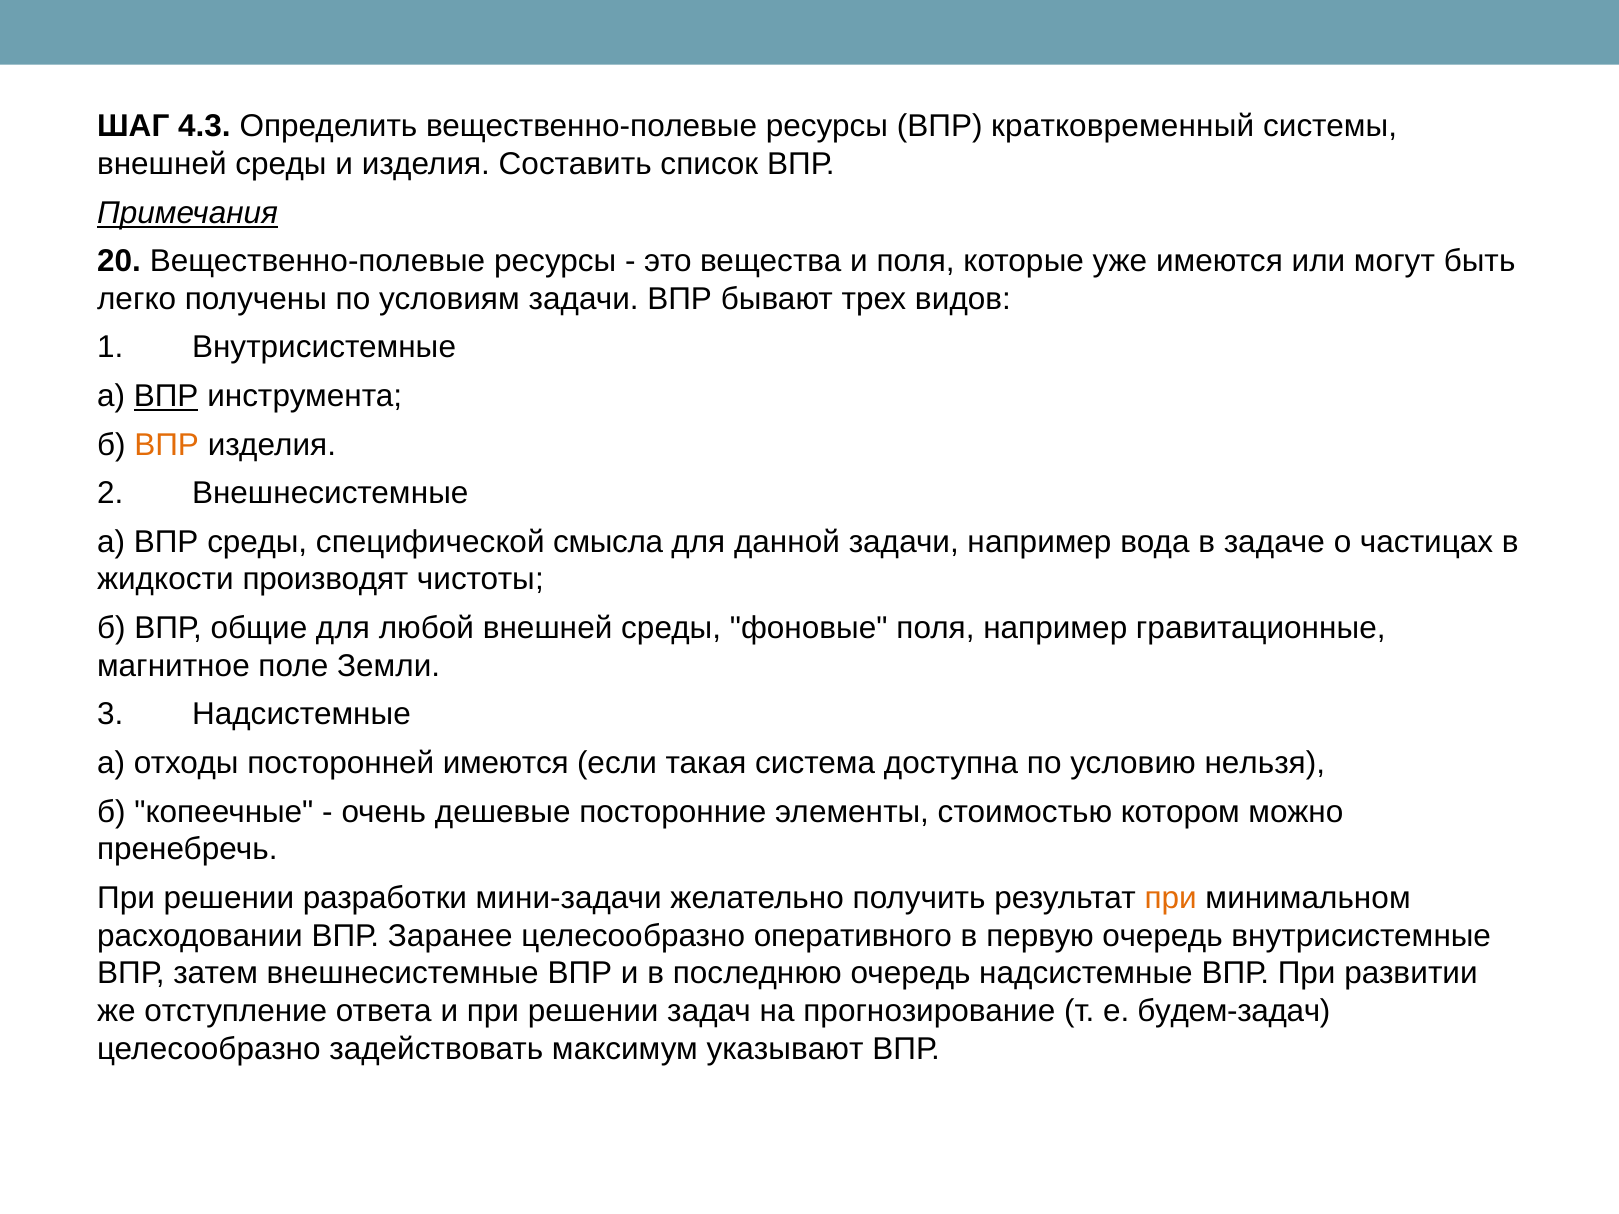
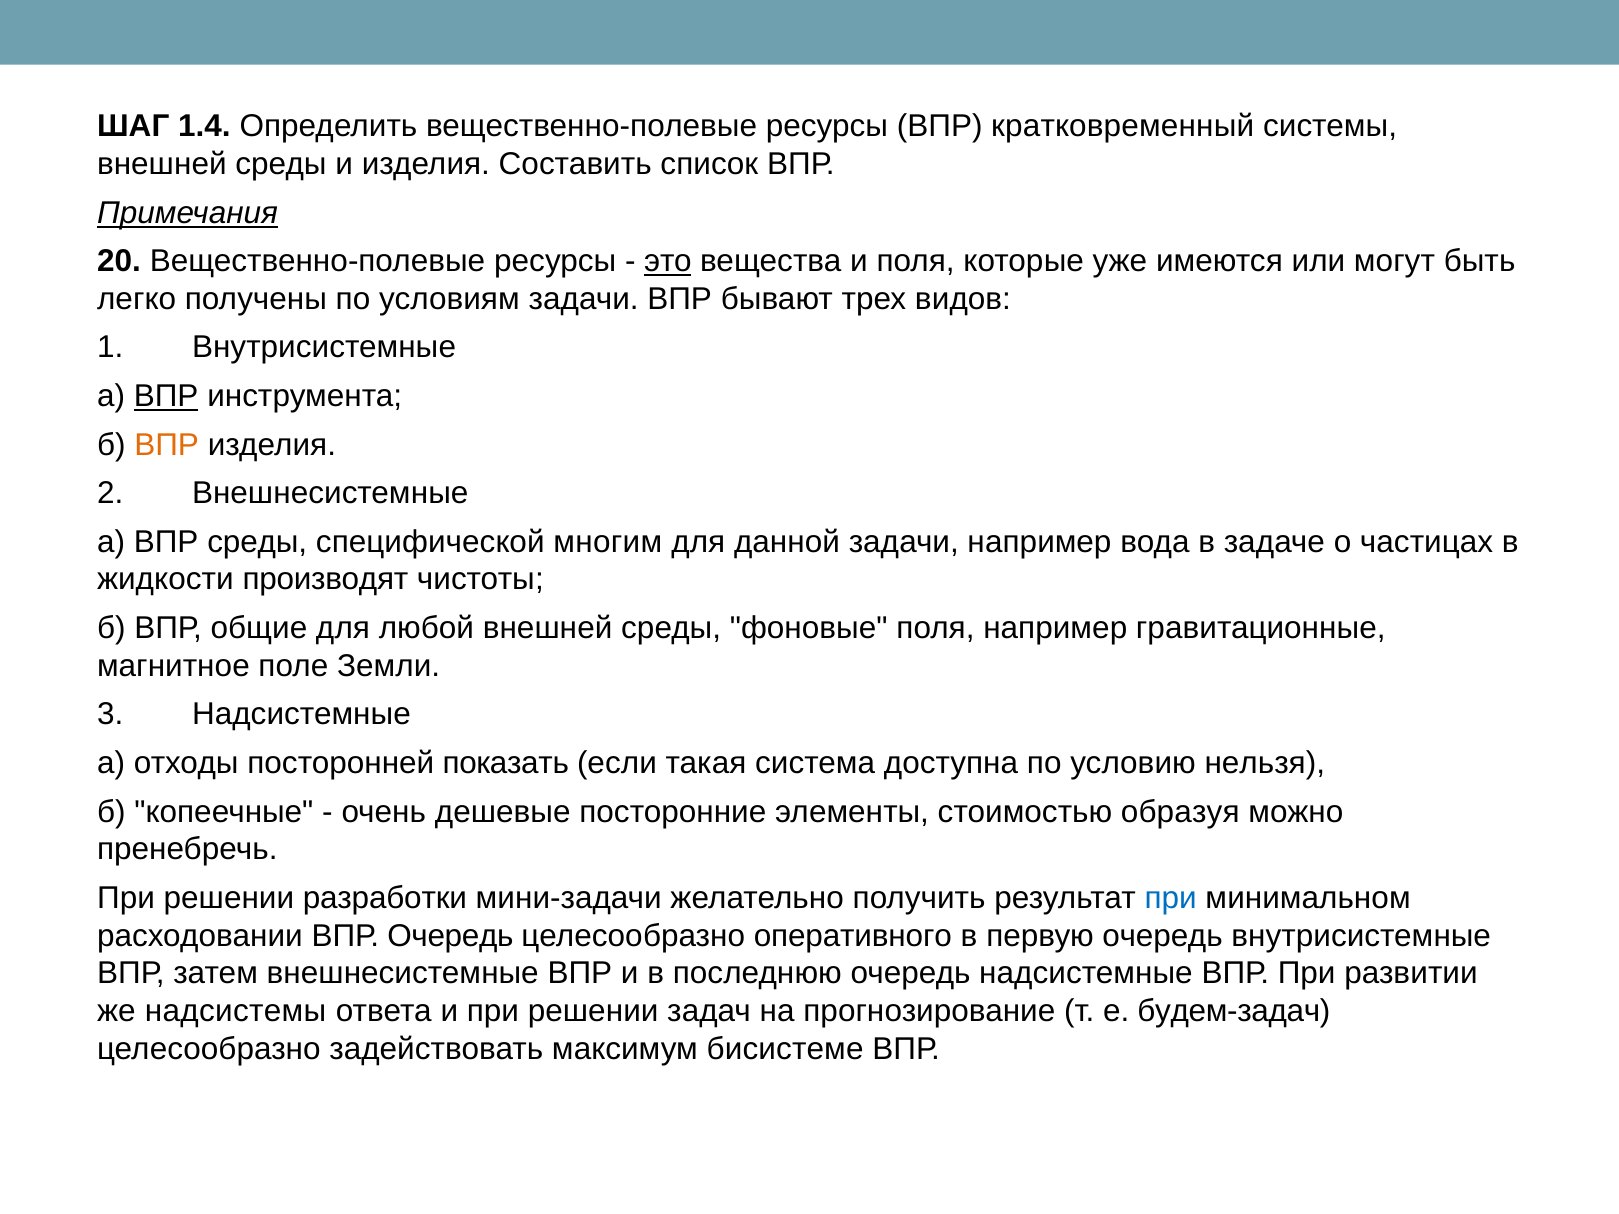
4.3: 4.3 -> 1.4 (204, 126)
это underline: none -> present (668, 261)
смысла: смысла -> многим (608, 542)
посторонней имеются: имеются -> показать (506, 763)
котором: котором -> образуя (1180, 812)
при colour: orange -> blue (1171, 898)
ВПР Заранее: Заранее -> Очередь (450, 936)
отступление: отступление -> надсистемы (236, 1012)
указывают: указывают -> бисистеме (785, 1049)
